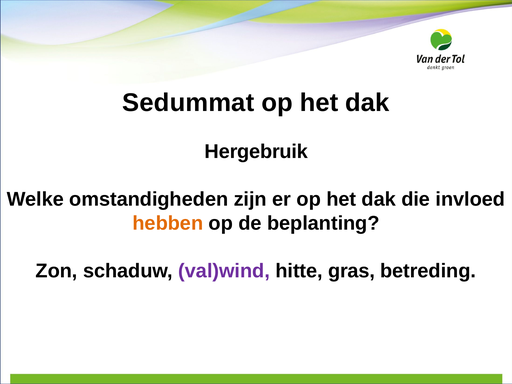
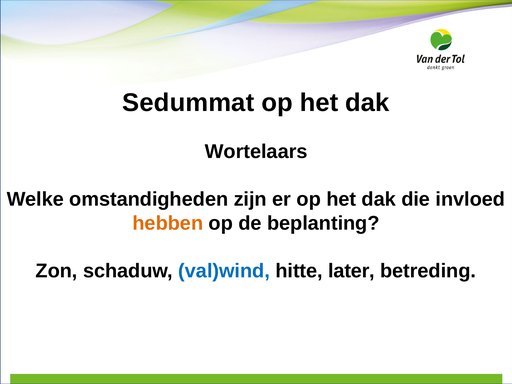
Hergebruik: Hergebruik -> Wortelaars (256, 151)
val)wind colour: purple -> blue (224, 271)
gras: gras -> later (352, 271)
